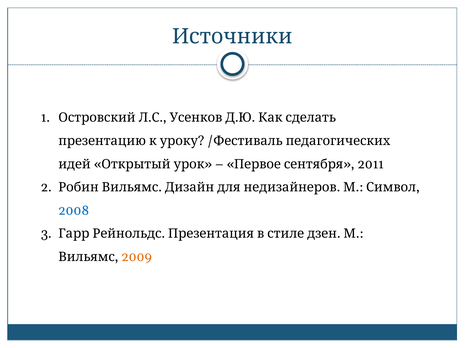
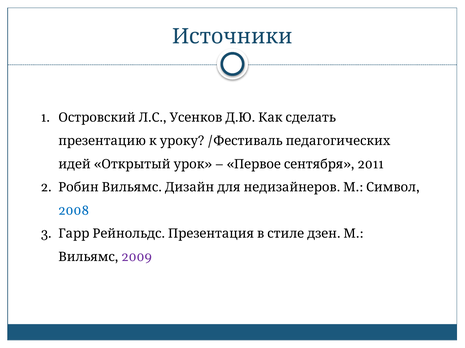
2009 colour: orange -> purple (137, 257)
